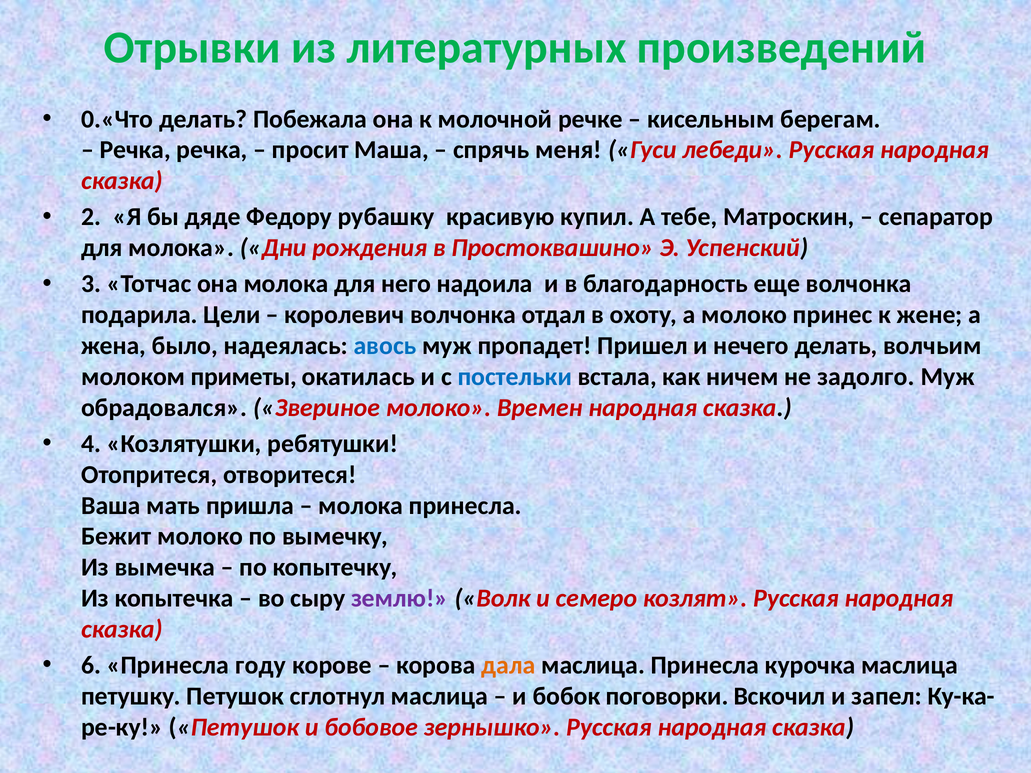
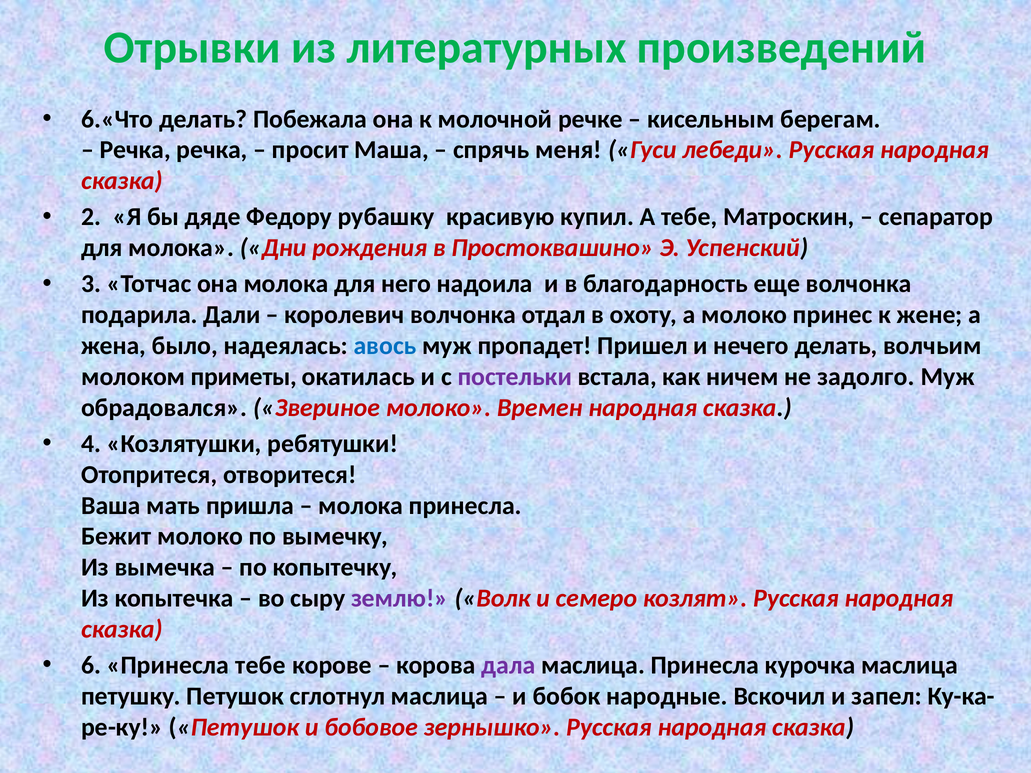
0.«Что: 0.«Что -> 6.«Что (117, 119)
Цели: Цели -> Дали (232, 315)
постельки colour: blue -> purple (515, 377)
Принесла году: году -> тебе (261, 666)
дала colour: orange -> purple (508, 666)
поговорки: поговорки -> народные (667, 696)
